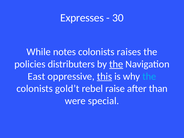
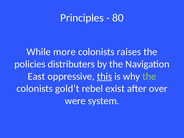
Expresses: Expresses -> Principles (82, 18)
30: 30 -> 80 (118, 18)
notes: notes -> more (64, 52)
the underline: present -> none (116, 64)
the colour: light blue -> light green (149, 76)
raise: raise -> exist (115, 89)
than: than -> over (158, 89)
special: special -> system (104, 101)
